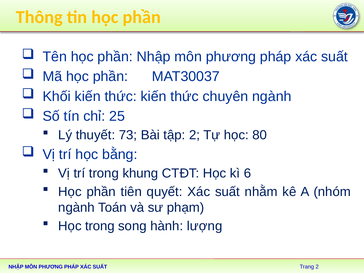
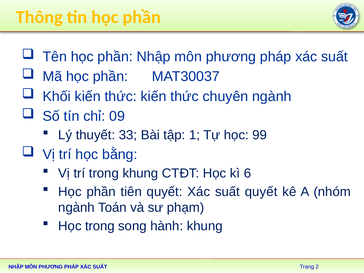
25: 25 -> 09 (117, 116)
73: 73 -> 33 (128, 135)
tập 2: 2 -> 1 (194, 135)
80: 80 -> 99 (260, 135)
suất nhằm: nhằm -> quyết (261, 192)
hành lượng: lượng -> khung (205, 226)
